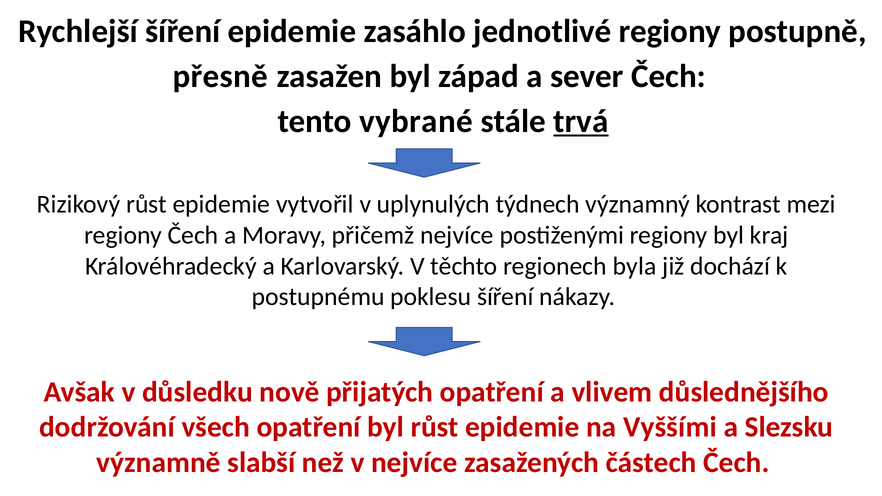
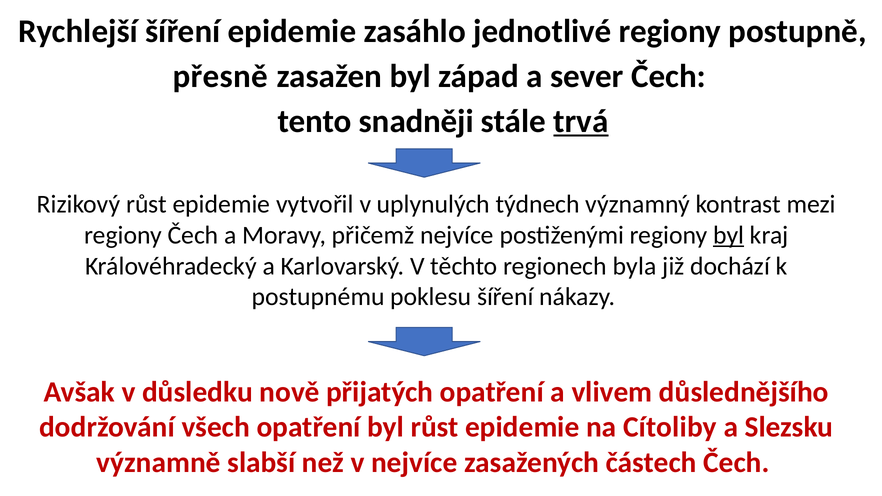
vybrané: vybrané -> snadněji (416, 121)
byl underline: none -> present (729, 235)
Vyššími: Vyššími -> Cítoliby (670, 427)
